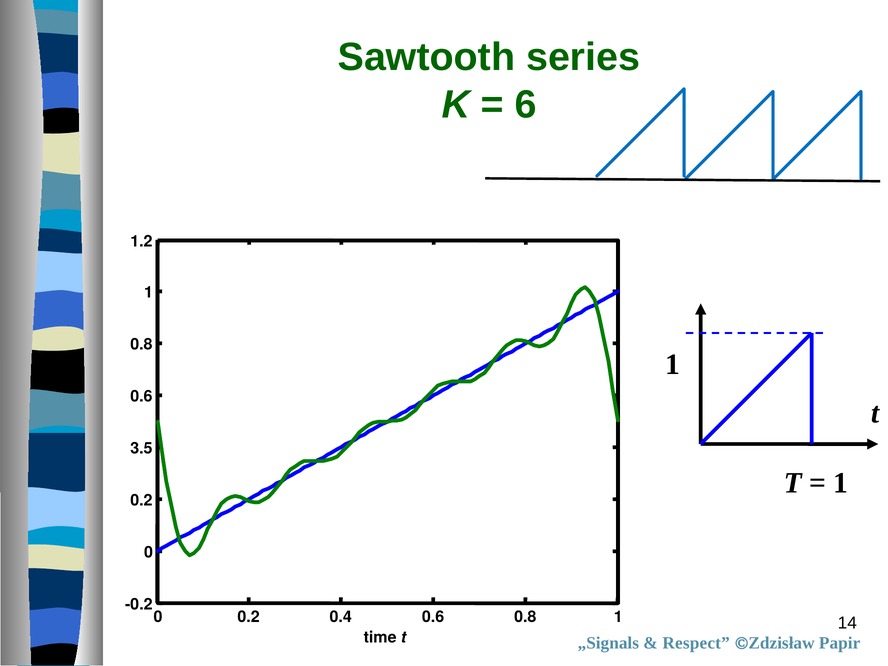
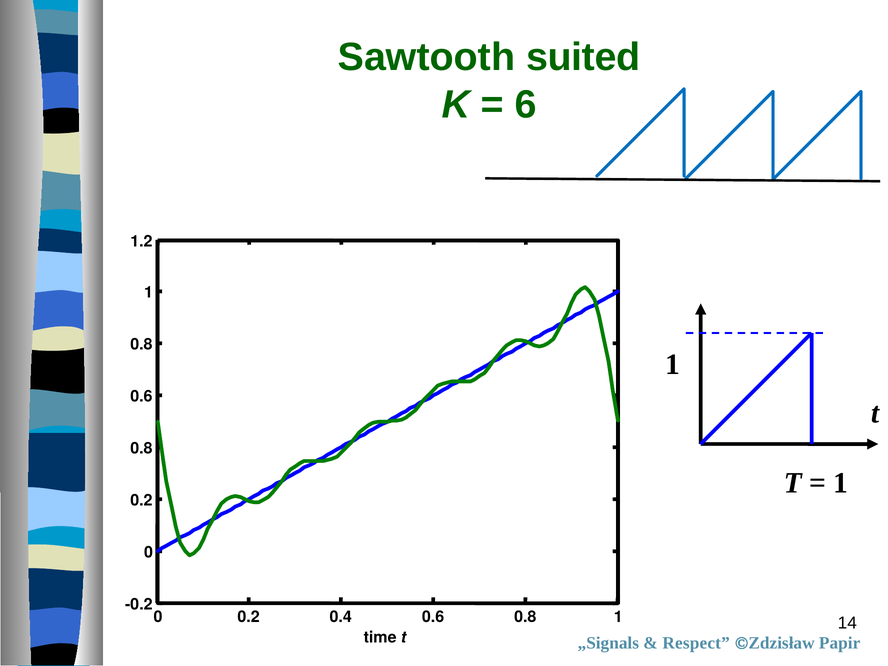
series: series -> suited (583, 57)
3.5: 3.5 -> 0.8 (141, 449)
